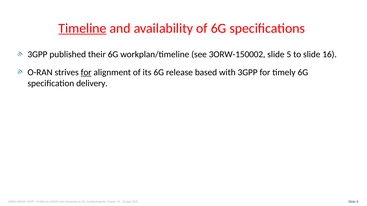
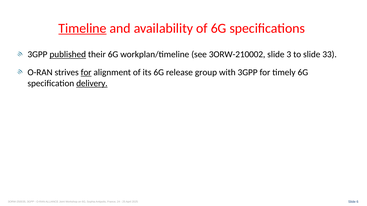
published underline: none -> present (68, 55)
3ORW-150002: 3ORW-150002 -> 3ORW-210002 (237, 55)
5: 5 -> 3 (289, 55)
16: 16 -> 33 (330, 55)
based: based -> group (206, 72)
delivery underline: none -> present (92, 83)
